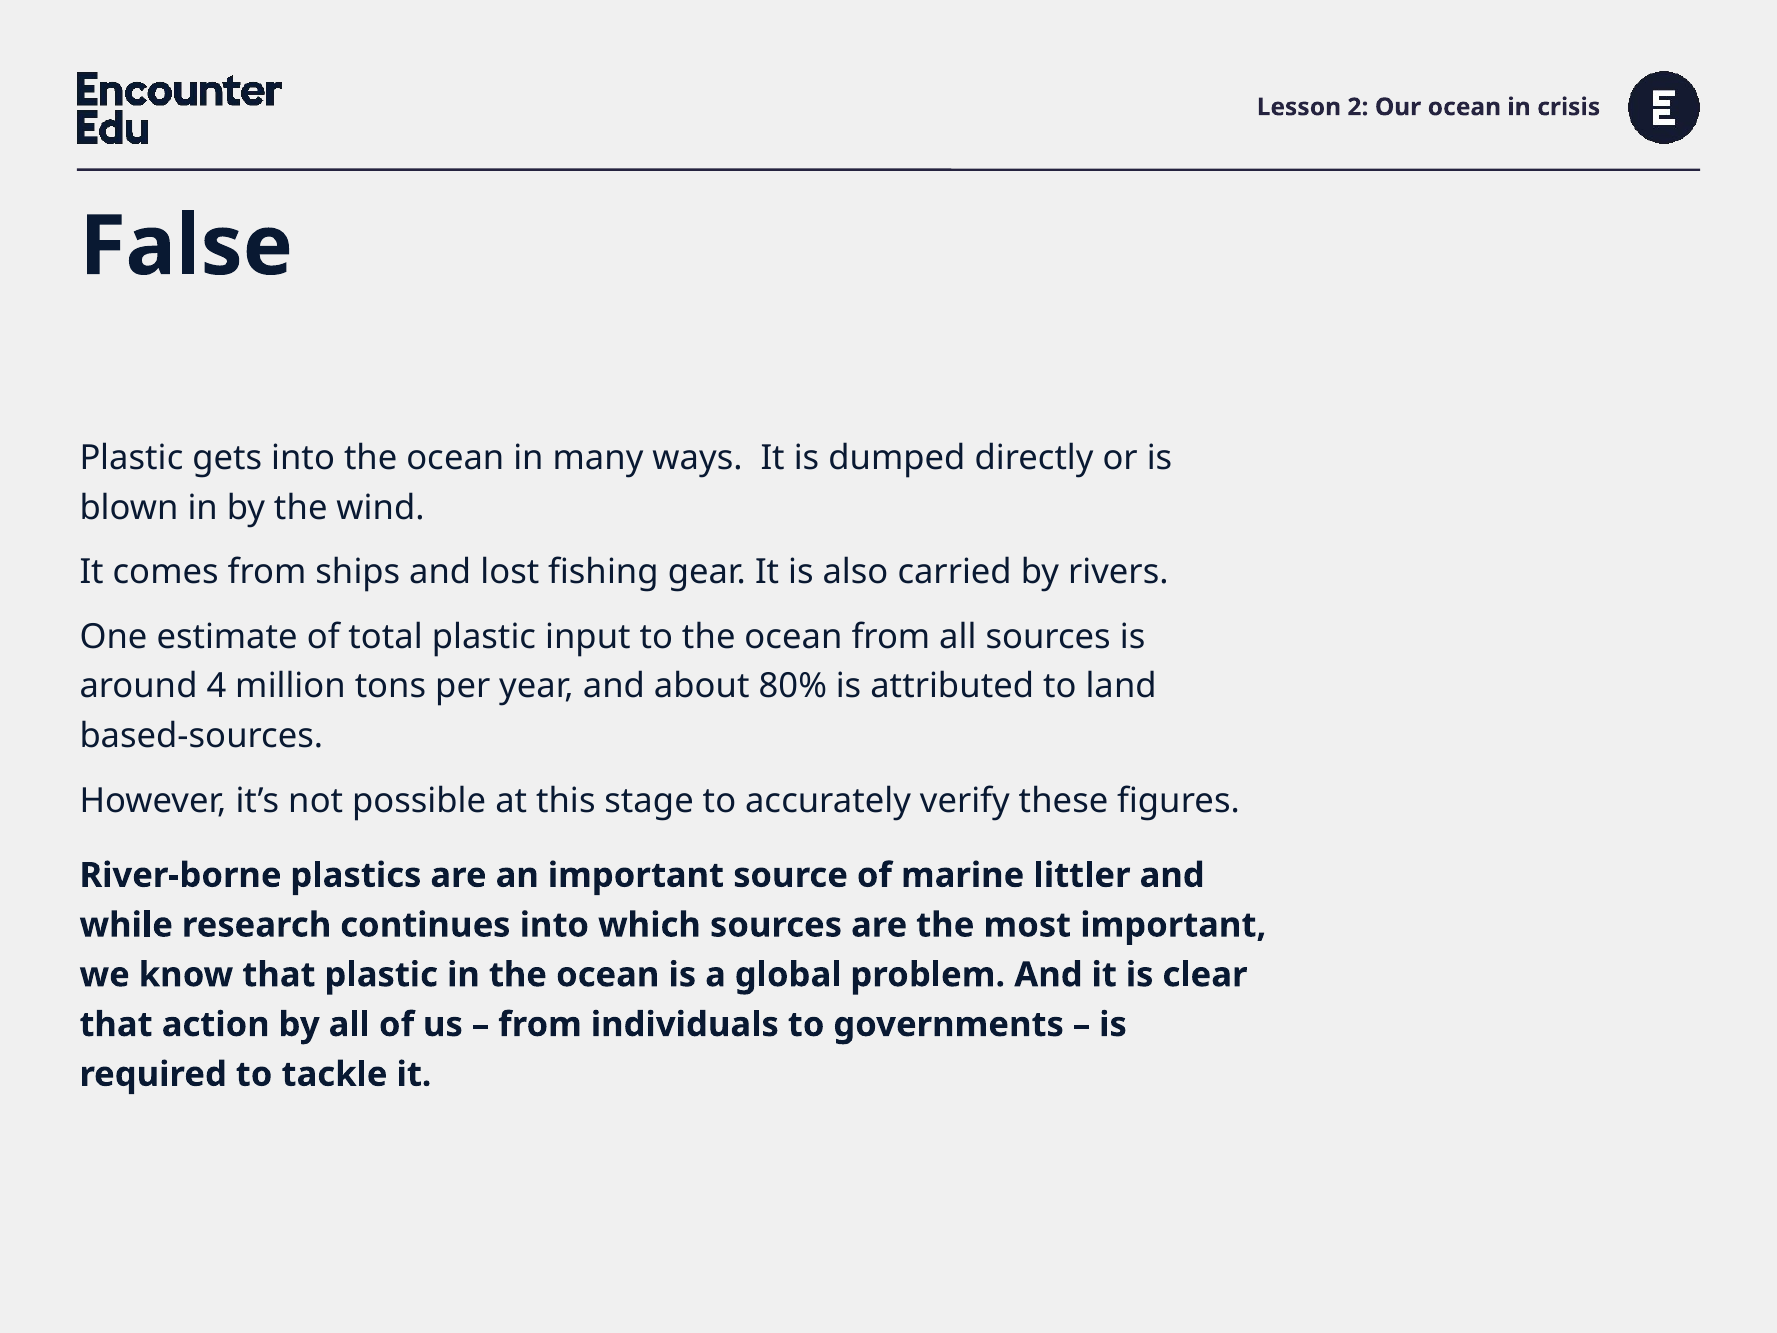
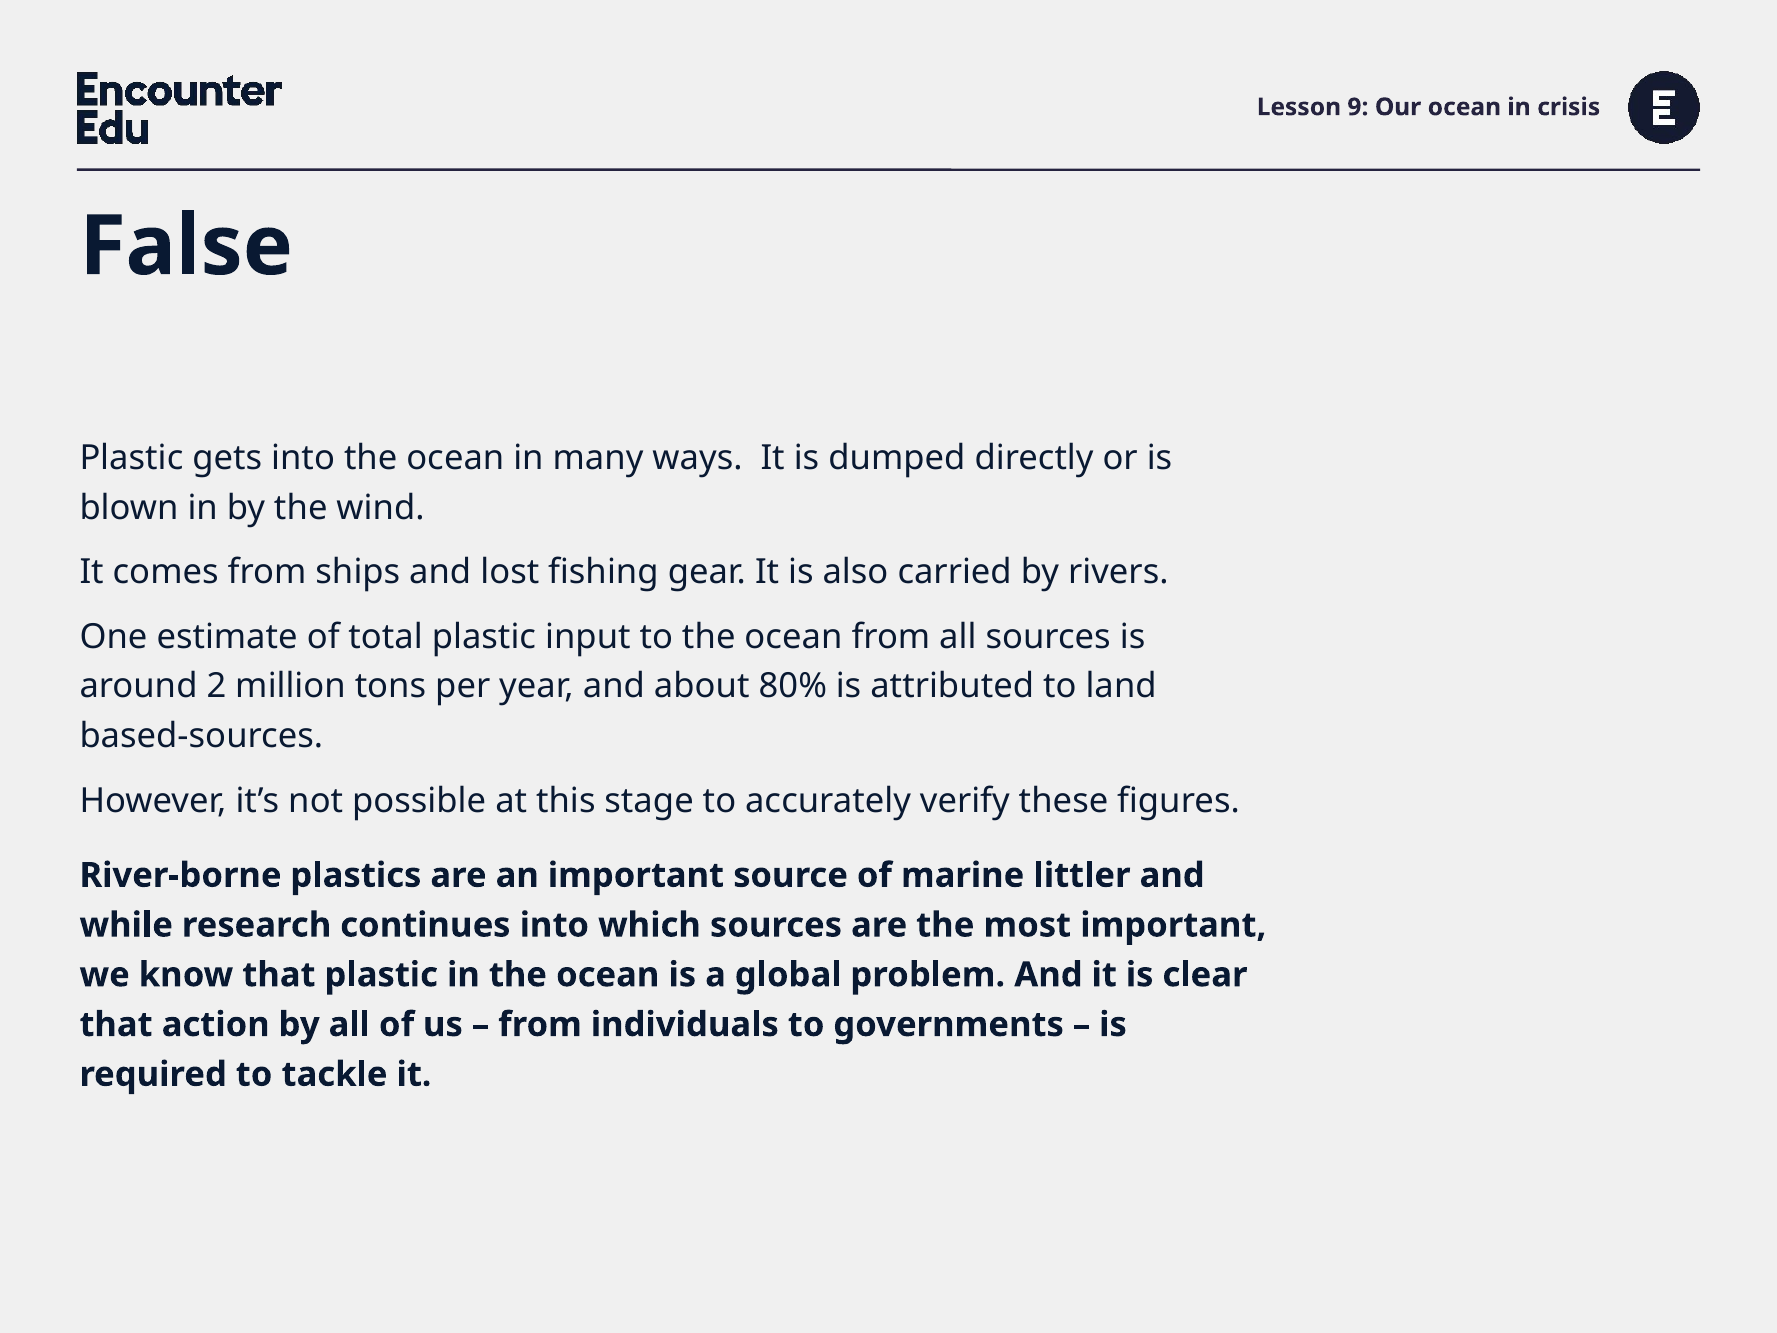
2: 2 -> 9 (1358, 107)
4: 4 -> 2 (216, 686)
